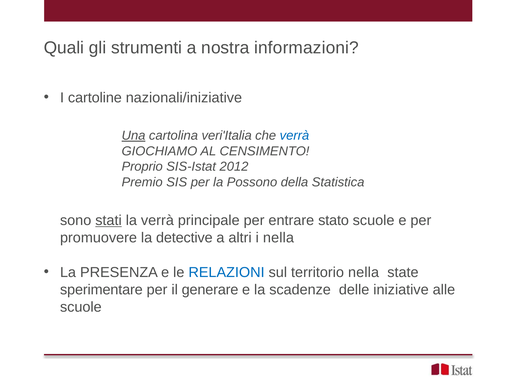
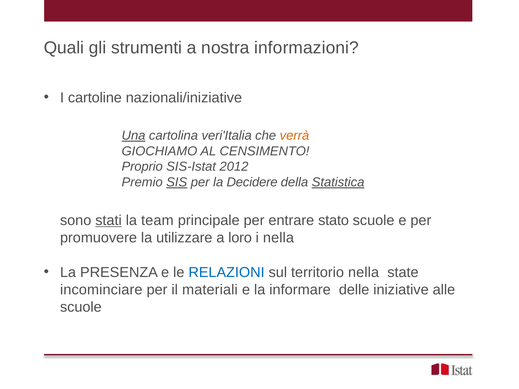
verrà colour: blue -> orange (294, 136)
SIS underline: none -> present (177, 182)
Possono: Possono -> Decidere (252, 182)
Statistica underline: none -> present (338, 182)
la verrà: verrà -> team (157, 221)
detective: detective -> utilizzare (184, 238)
altri: altri -> loro (240, 238)
sperimentare: sperimentare -> incominciare (101, 290)
generare: generare -> materiali (210, 290)
scadenze: scadenze -> informare (300, 290)
